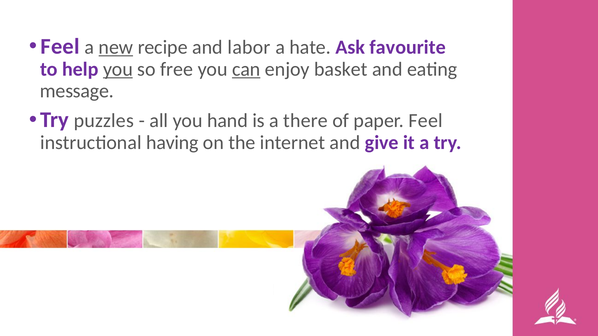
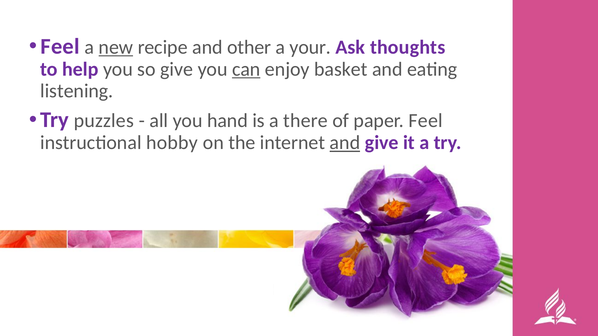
labor: labor -> other (249, 47)
hate: hate -> your (310, 47)
favourite: favourite -> thoughts (408, 47)
you underline: present -> none (118, 69)
so free: free -> give (177, 69)
message: message -> listening (77, 91)
having: having -> hobby (172, 143)
and underline: none -> present (345, 143)
